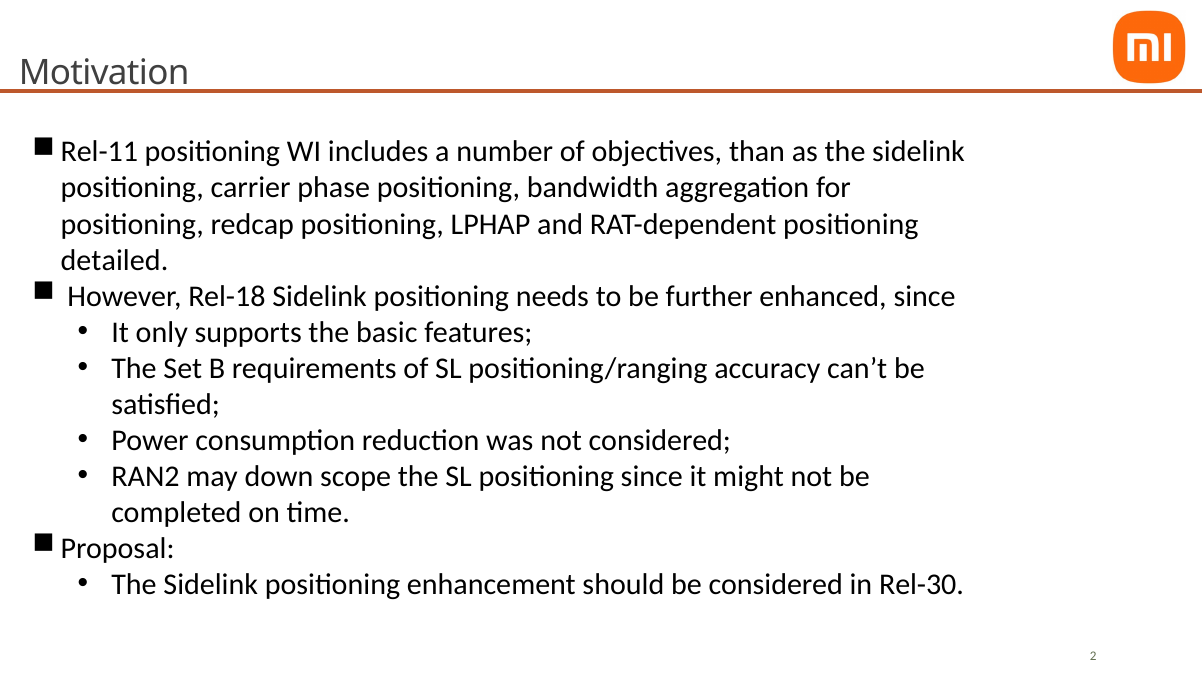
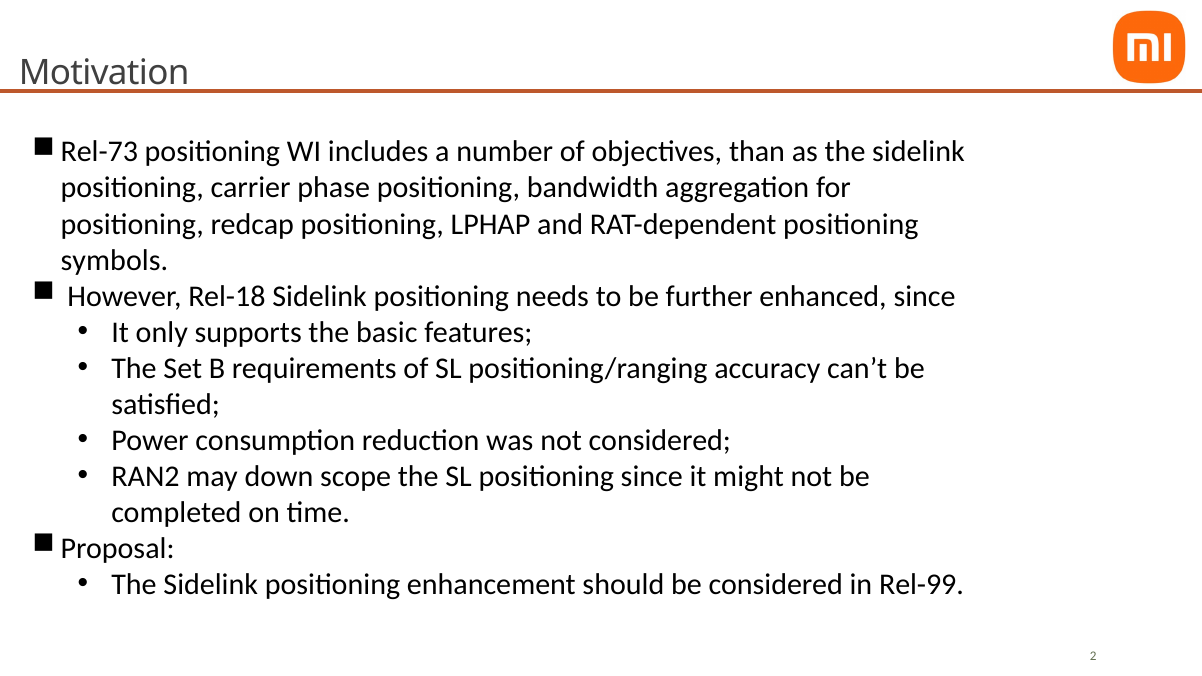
Rel-11: Rel-11 -> Rel-73 (99, 152)
detailed: detailed -> symbols (114, 260)
Rel-30: Rel-30 -> Rel-99 (921, 585)
